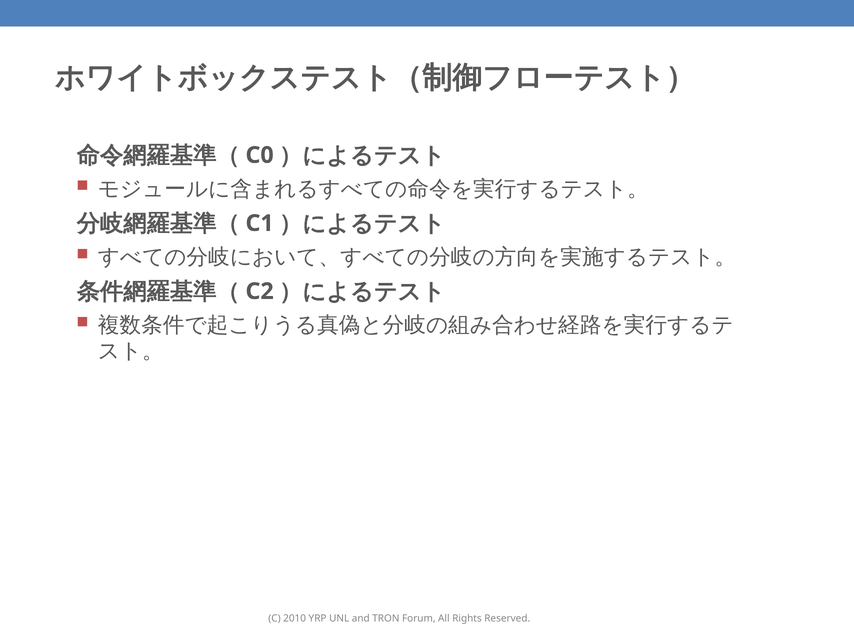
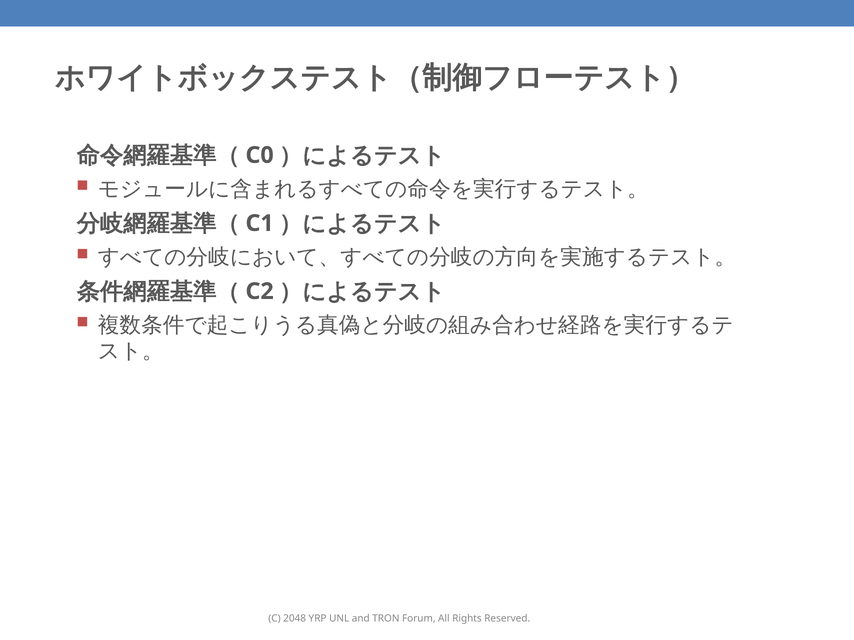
2010: 2010 -> 2048 (295, 619)
